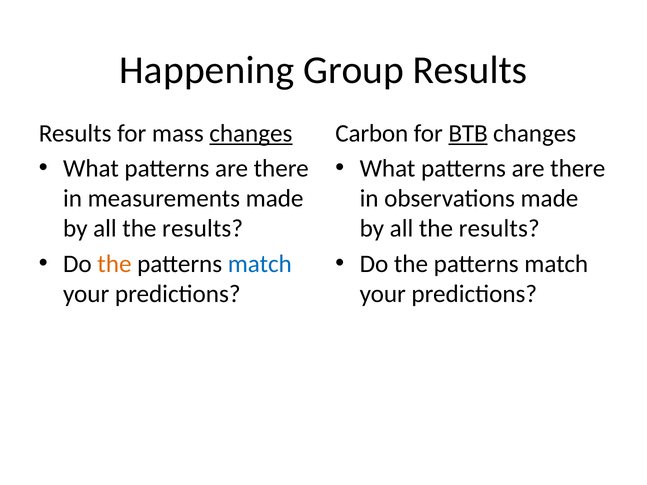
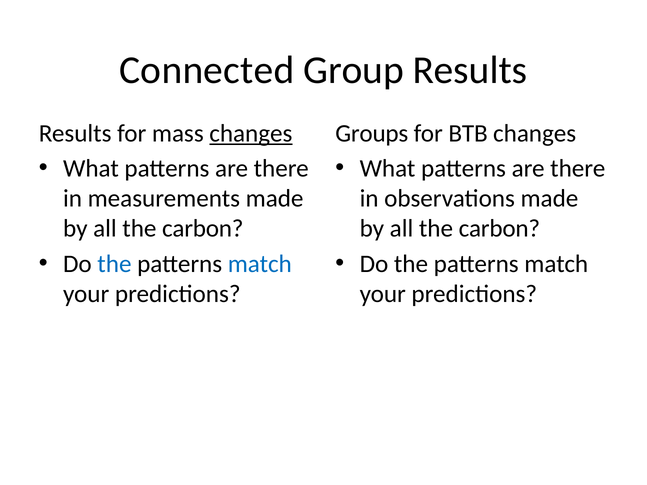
Happening: Happening -> Connected (207, 70)
Carbon: Carbon -> Groups (372, 133)
BTB underline: present -> none (468, 133)
results: results -> carbon (203, 229)
results: results -> carbon (499, 229)
the colour: orange -> blue (114, 264)
